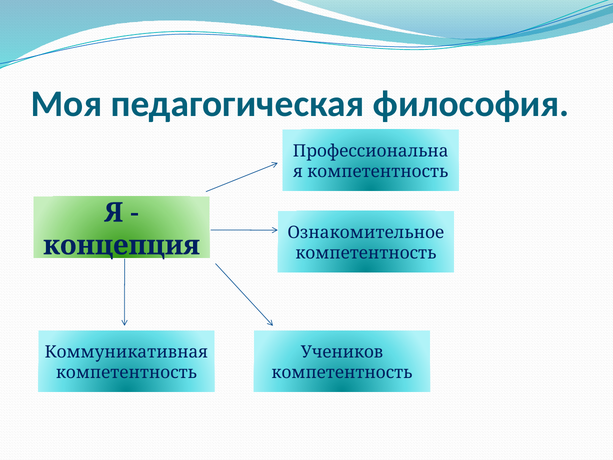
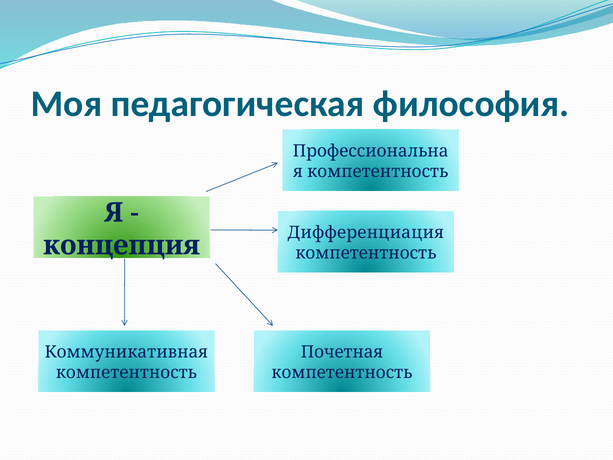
Ознакомительное: Ознакомительное -> Дифференциация (366, 232)
Учеников: Учеников -> Почетная (342, 352)
